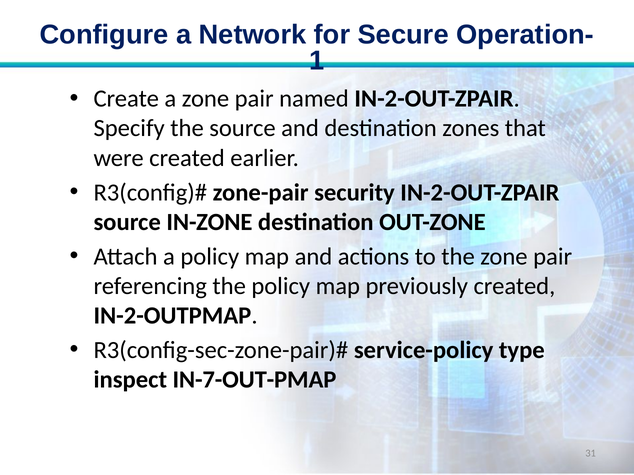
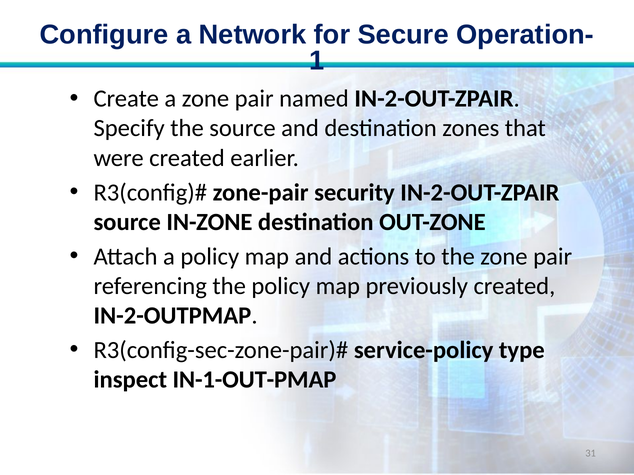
IN-7-OUT-PMAP: IN-7-OUT-PMAP -> IN-1-OUT-PMAP (254, 380)
